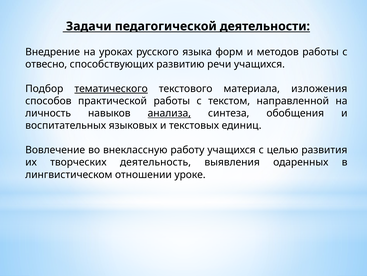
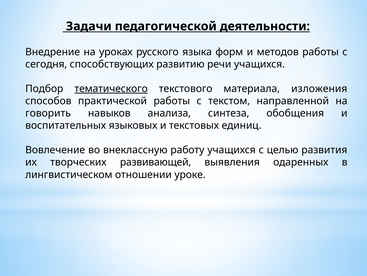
отвесно: отвесно -> сегодня (46, 64)
личность: личность -> говорить (48, 113)
анализа underline: present -> none (169, 113)
деятельность: деятельность -> развивающей (156, 162)
